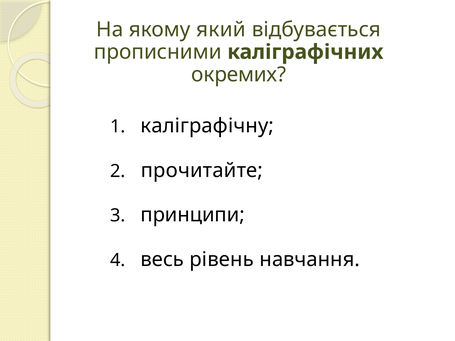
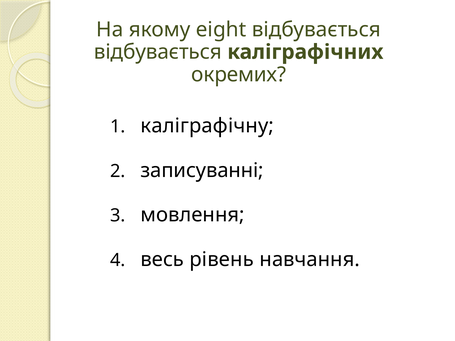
який: який -> eight (221, 30)
прописними: прописними -> відбувається (158, 52)
прочитайте: прочитайте -> записуванні (202, 171)
принципи: принципи -> мовлення (193, 215)
